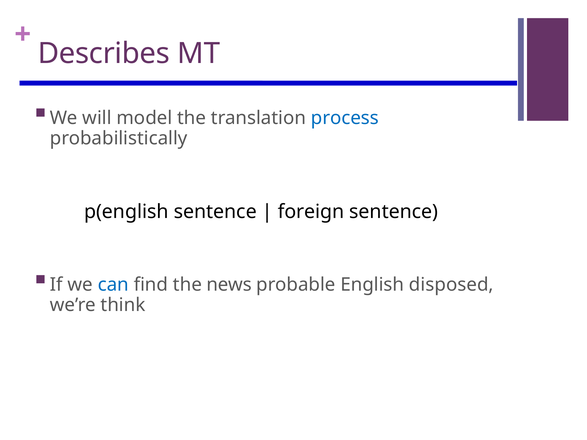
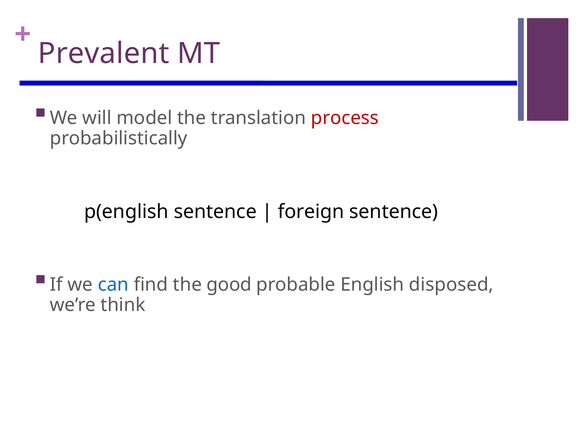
Describes: Describes -> Prevalent (104, 54)
process colour: blue -> red (345, 118)
news: news -> good (229, 285)
